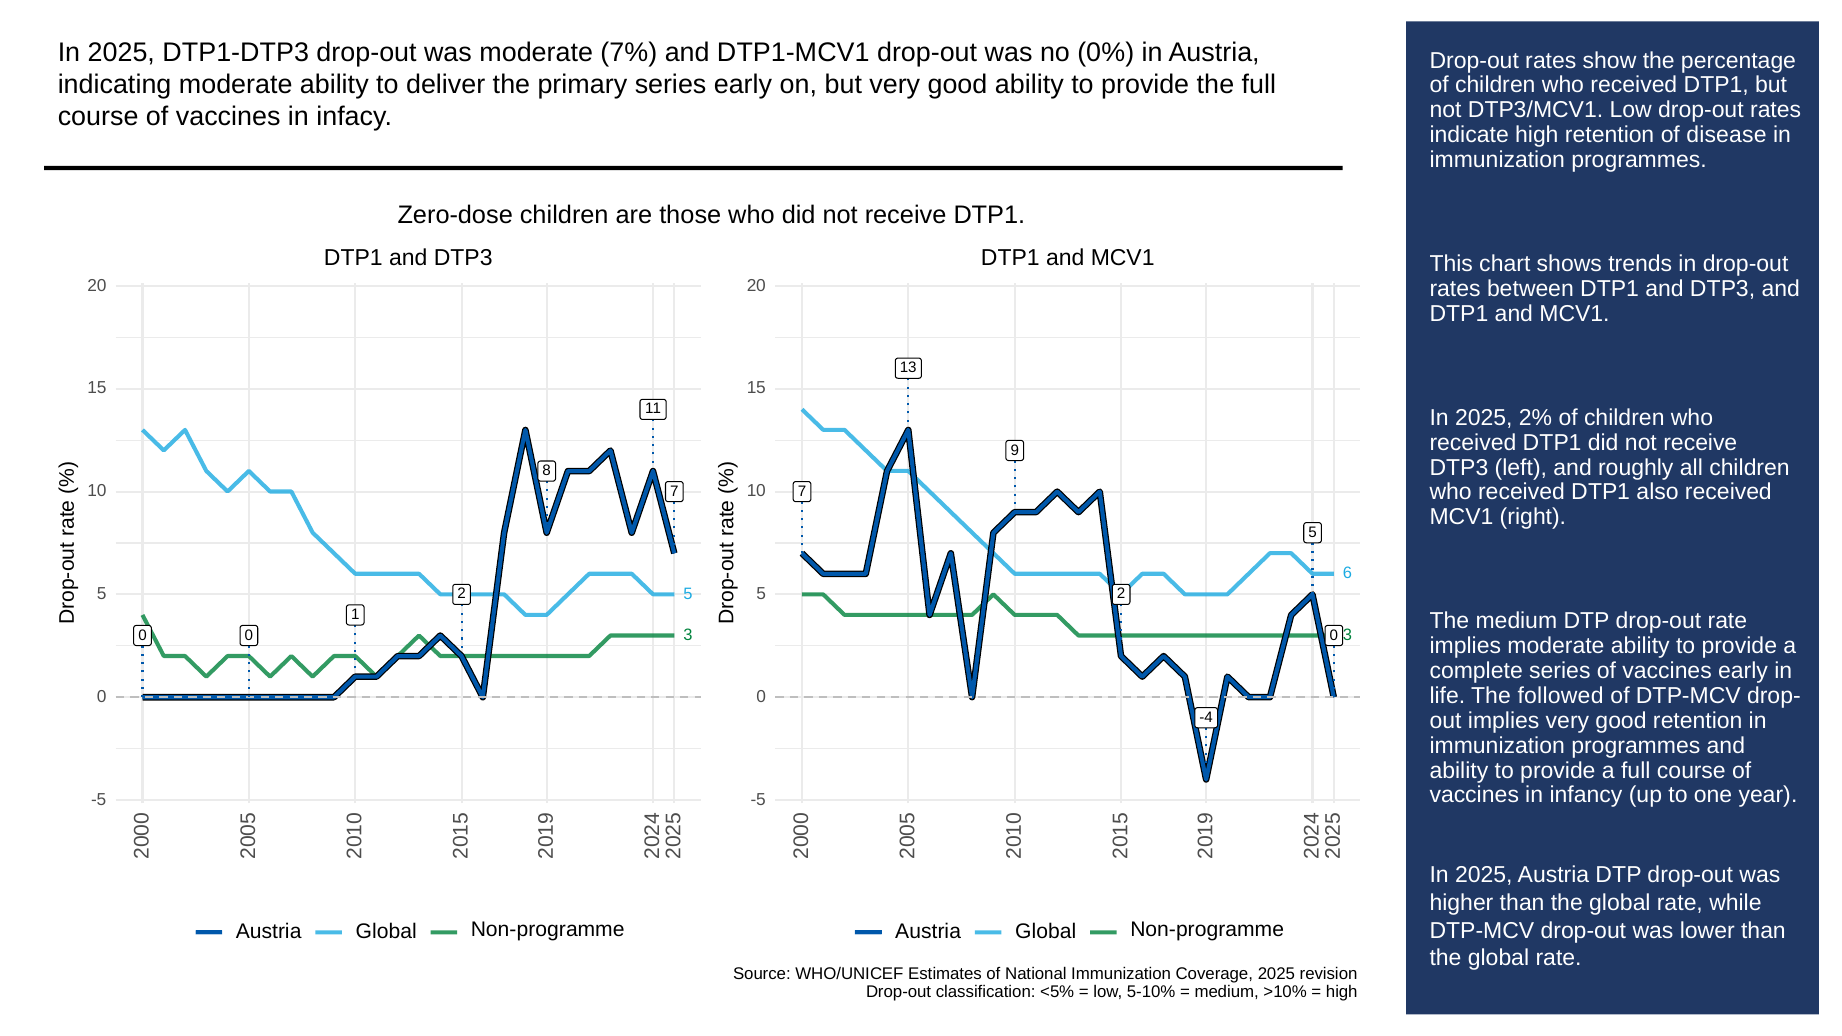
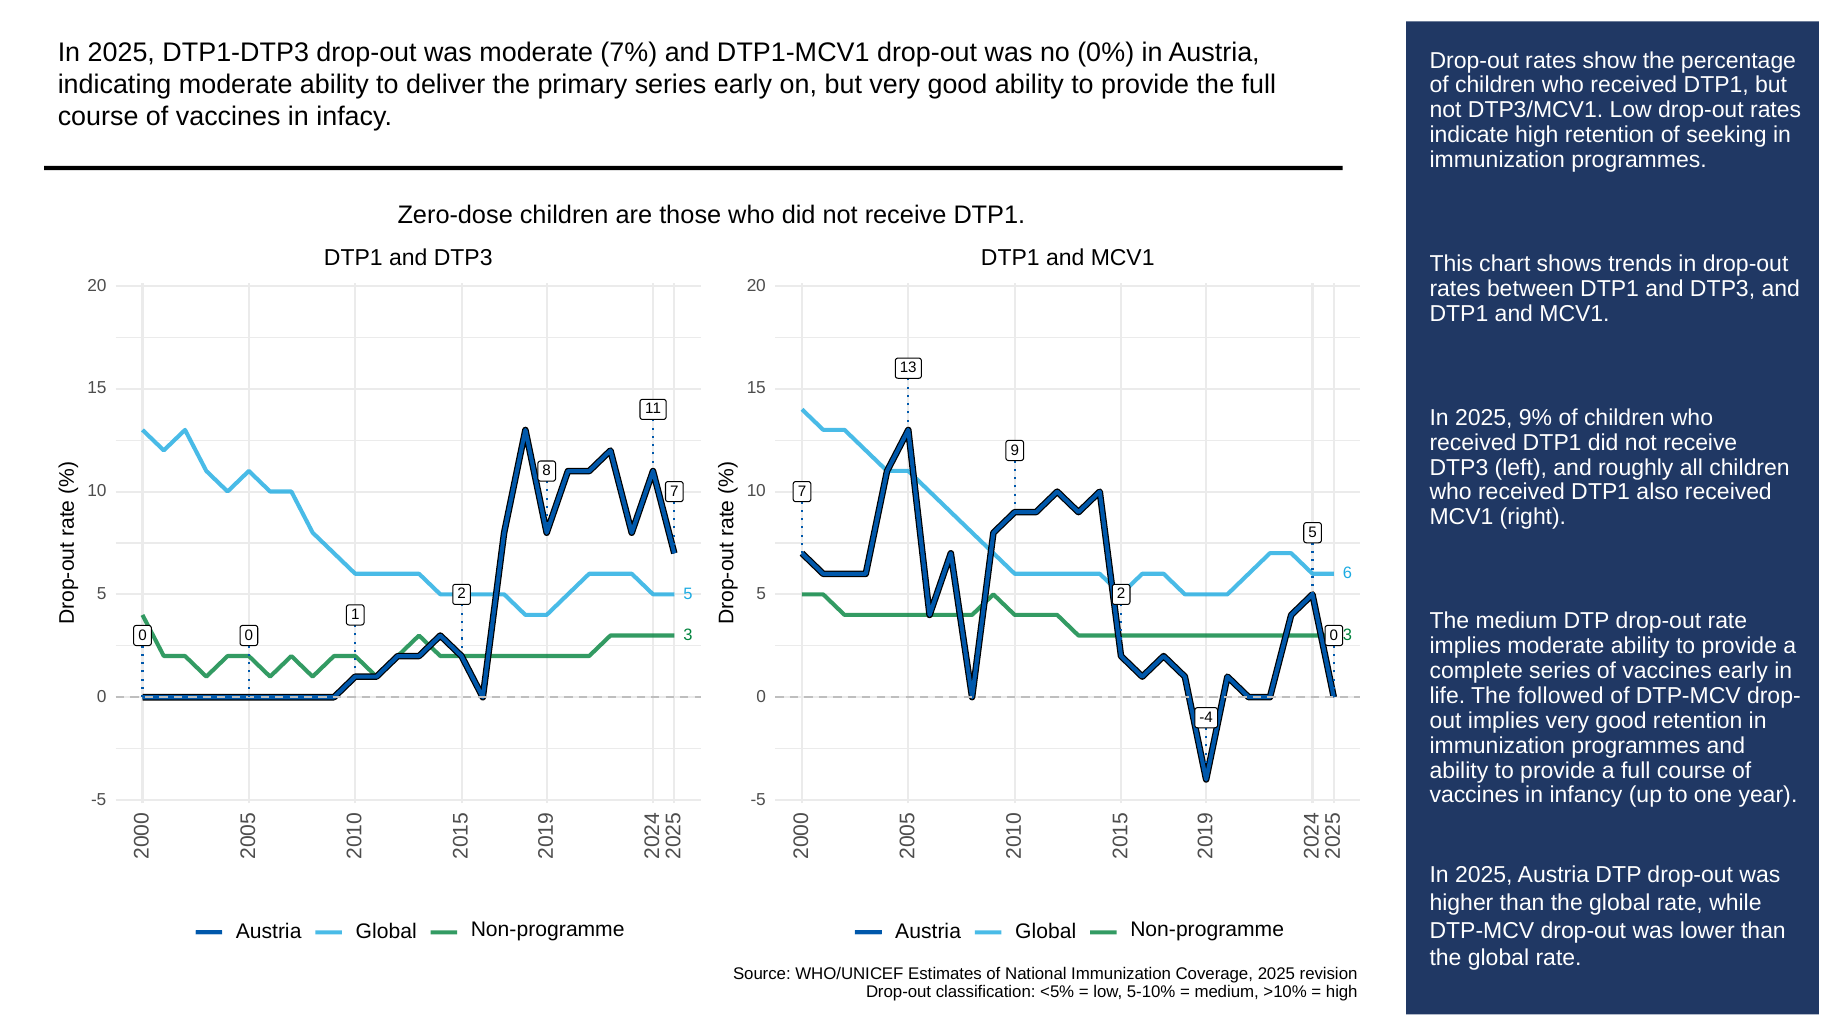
disease: disease -> seeking (1726, 135)
2%: 2% -> 9% (1536, 418)
